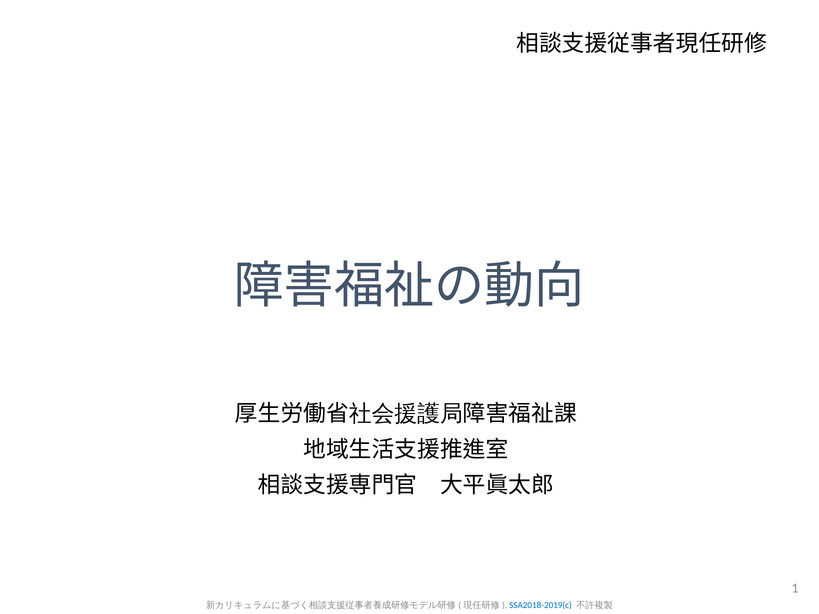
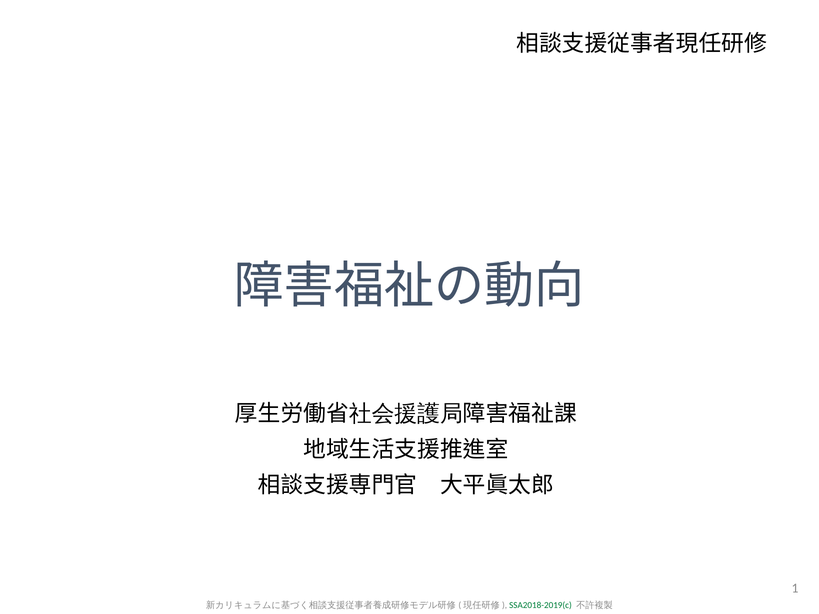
SSA2018-2019(c colour: blue -> green (541, 606)
